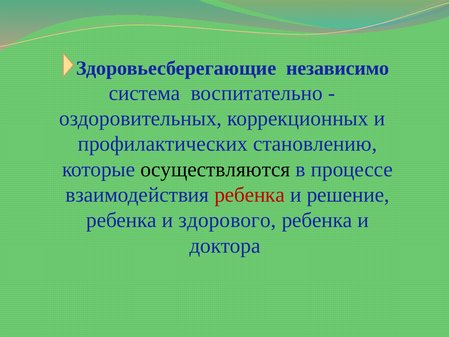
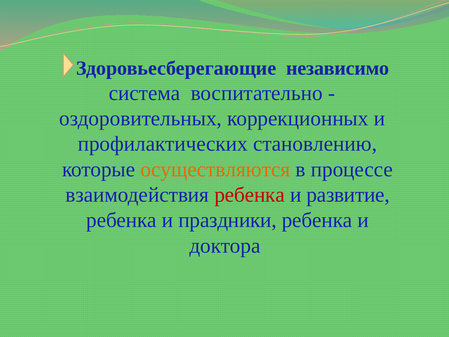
осуществляются colour: black -> orange (215, 169)
решение: решение -> развитие (348, 195)
здорового: здорового -> праздники (228, 220)
